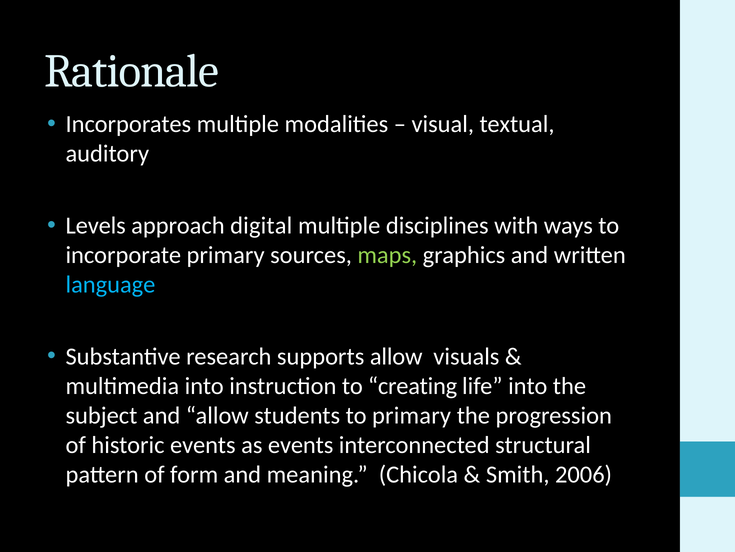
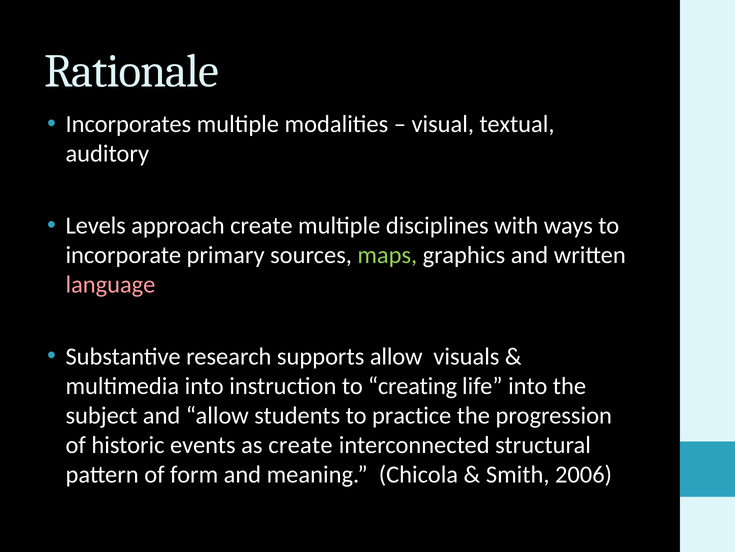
approach digital: digital -> create (261, 225)
language colour: light blue -> pink (110, 284)
to primary: primary -> practice (412, 415)
as events: events -> create (300, 444)
